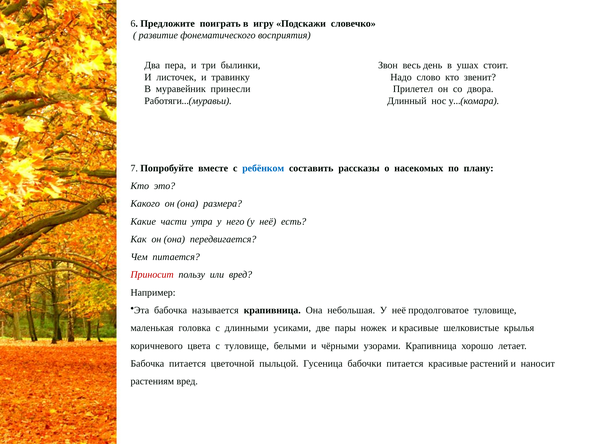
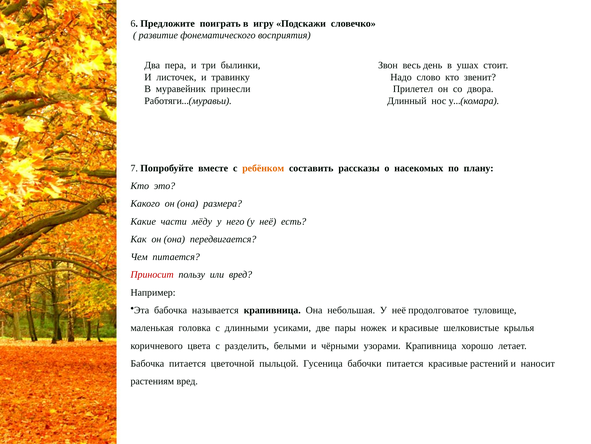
ребёнком colour: blue -> orange (263, 168)
утра: утра -> мёду (202, 221)
с туловище: туловище -> разделить (247, 345)
